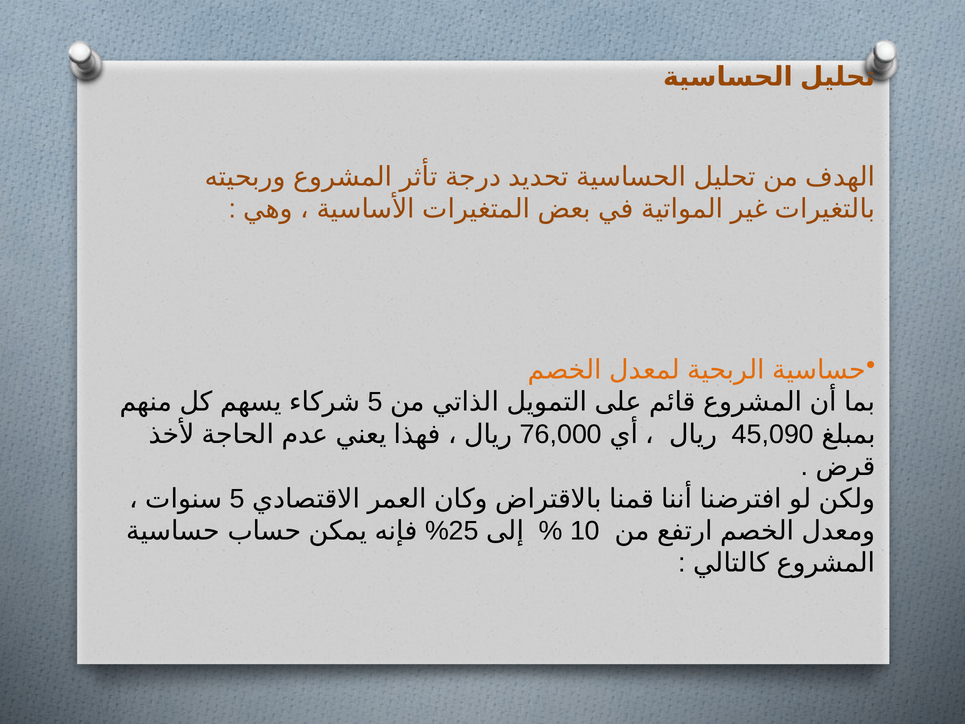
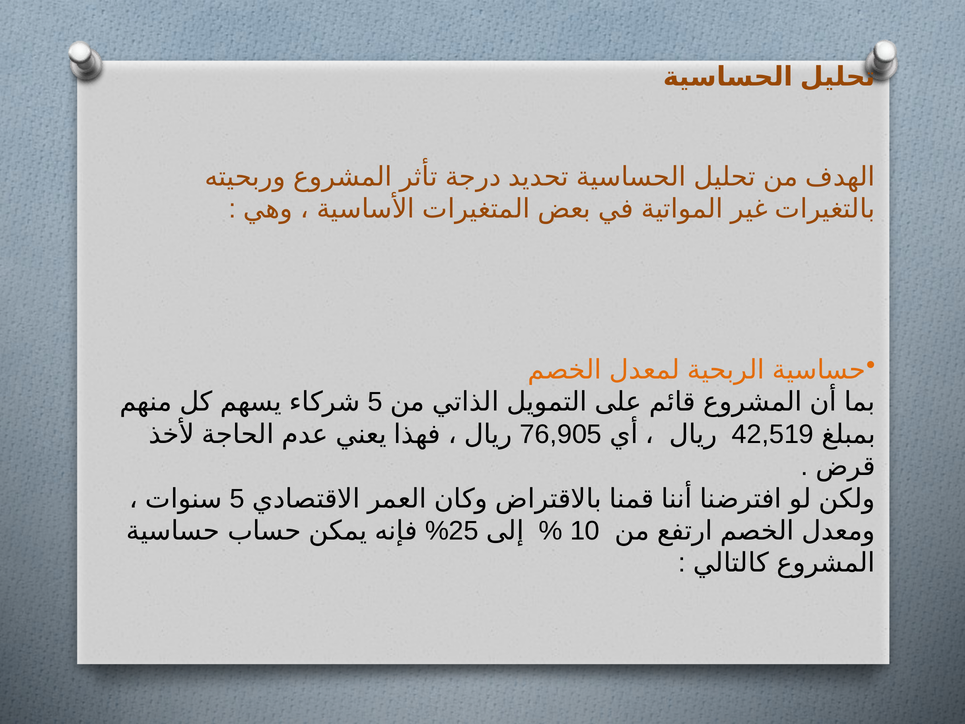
76,000: 76,000 -> 76,905 (561, 434)
45,090: 45,090 -> 42,519 (773, 434)
